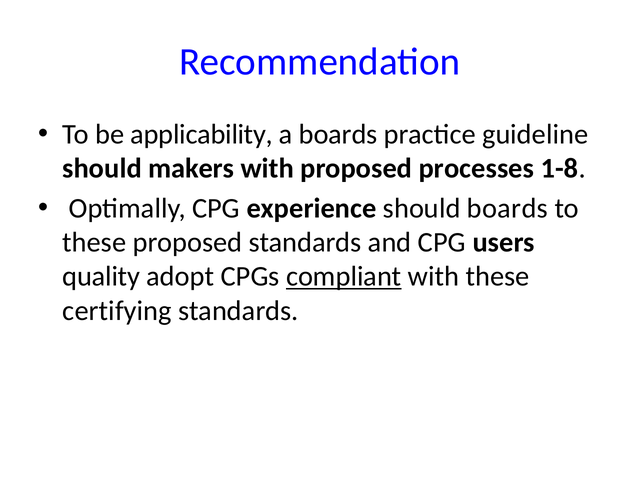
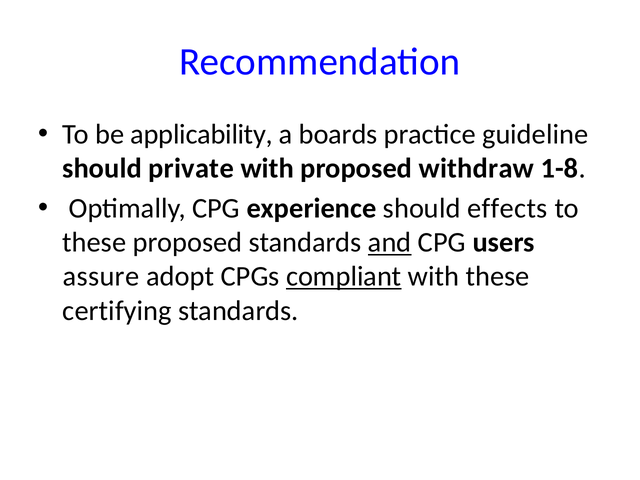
makers: makers -> private (191, 168)
processes: processes -> withdraw (476, 168)
should boards: boards -> effects (507, 208)
and underline: none -> present (390, 242)
quality: quality -> assure (101, 277)
